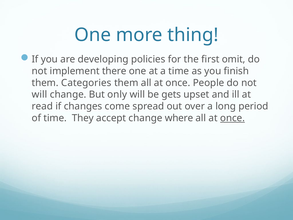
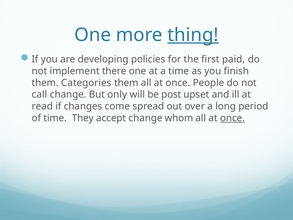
thing underline: none -> present (193, 35)
omit: omit -> paid (234, 59)
will: will -> call (40, 94)
gets: gets -> post (171, 94)
where: where -> whom (179, 118)
